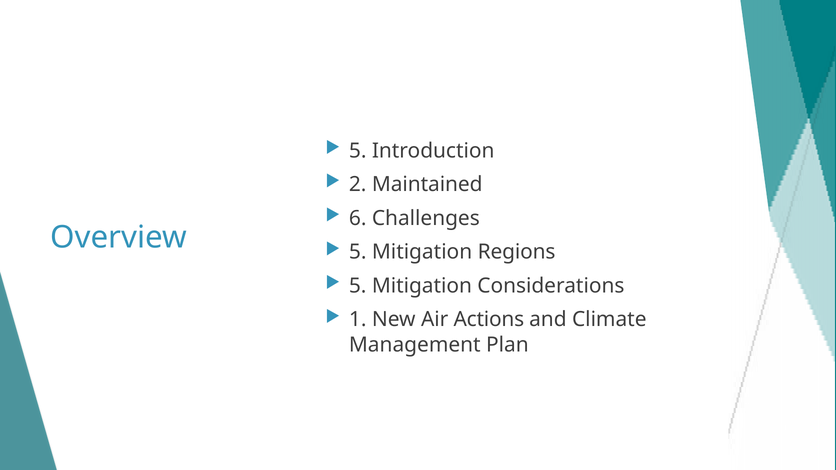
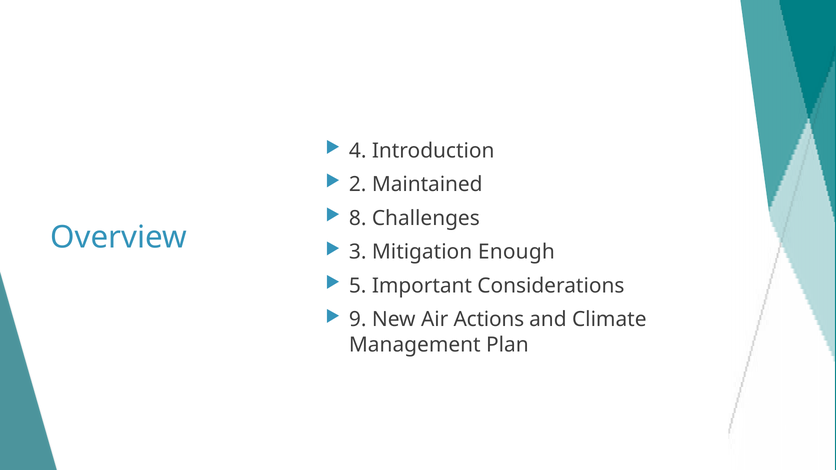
5: 5 -> 4 (358, 151)
6: 6 -> 8 (358, 218)
5: 5 -> 3 (358, 252)
Regions: Regions -> Enough (516, 252)
Mitigation: Mitigation -> Important (422, 286)
1: 1 -> 9 (358, 320)
